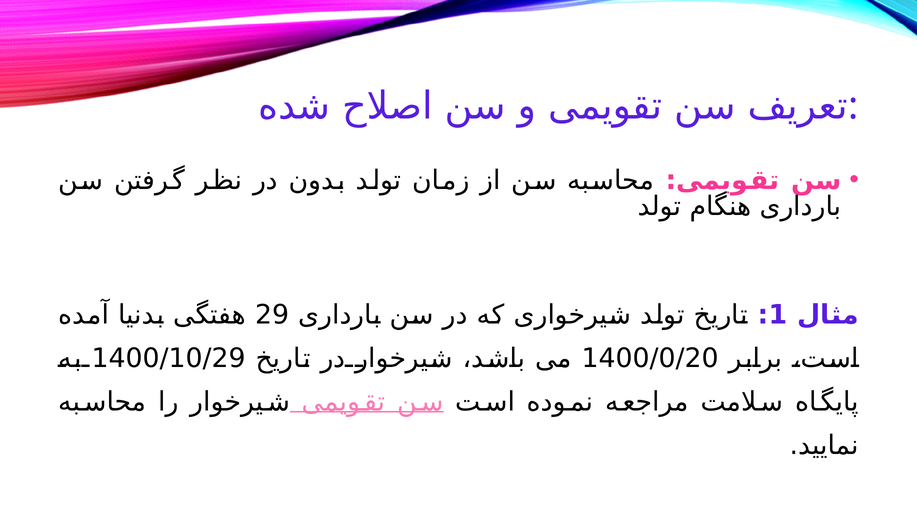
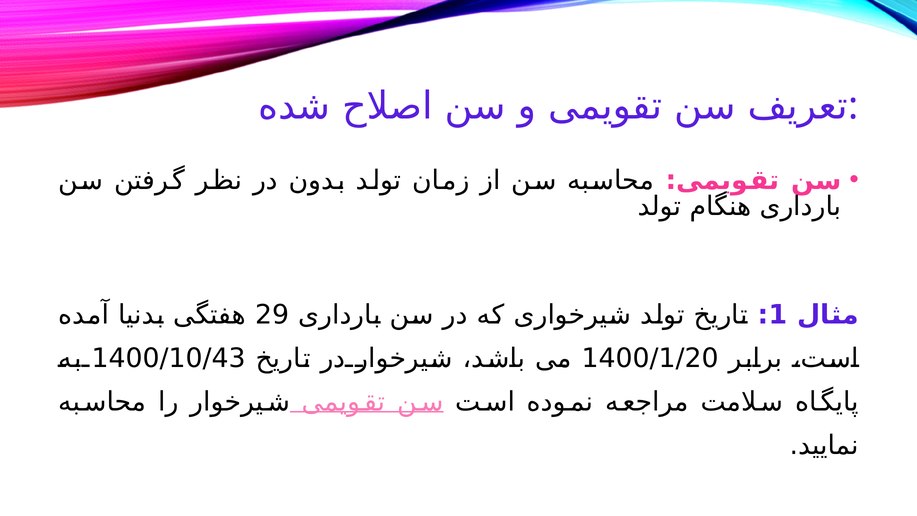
1400/10/29: 1400/10/29 -> 1400/10/43 (169, 358)
1400/0/20: 1400/0/20 -> 1400/1/20 (650, 358)
